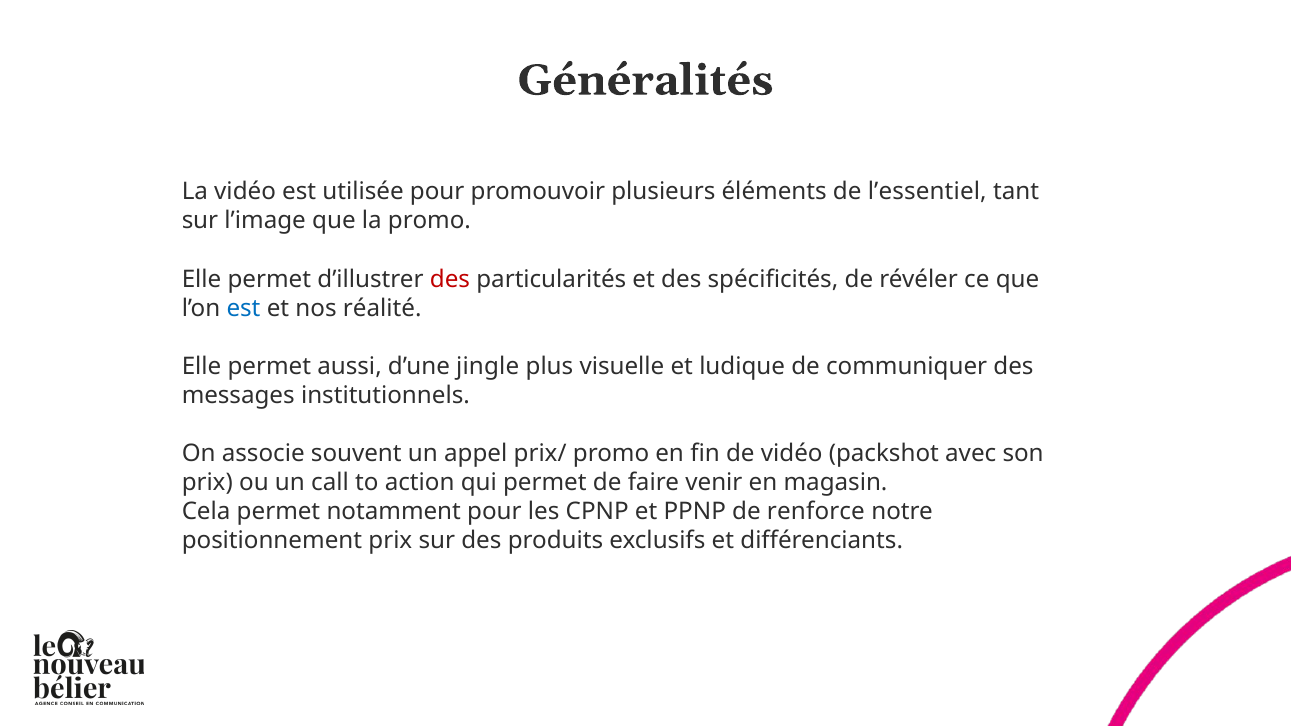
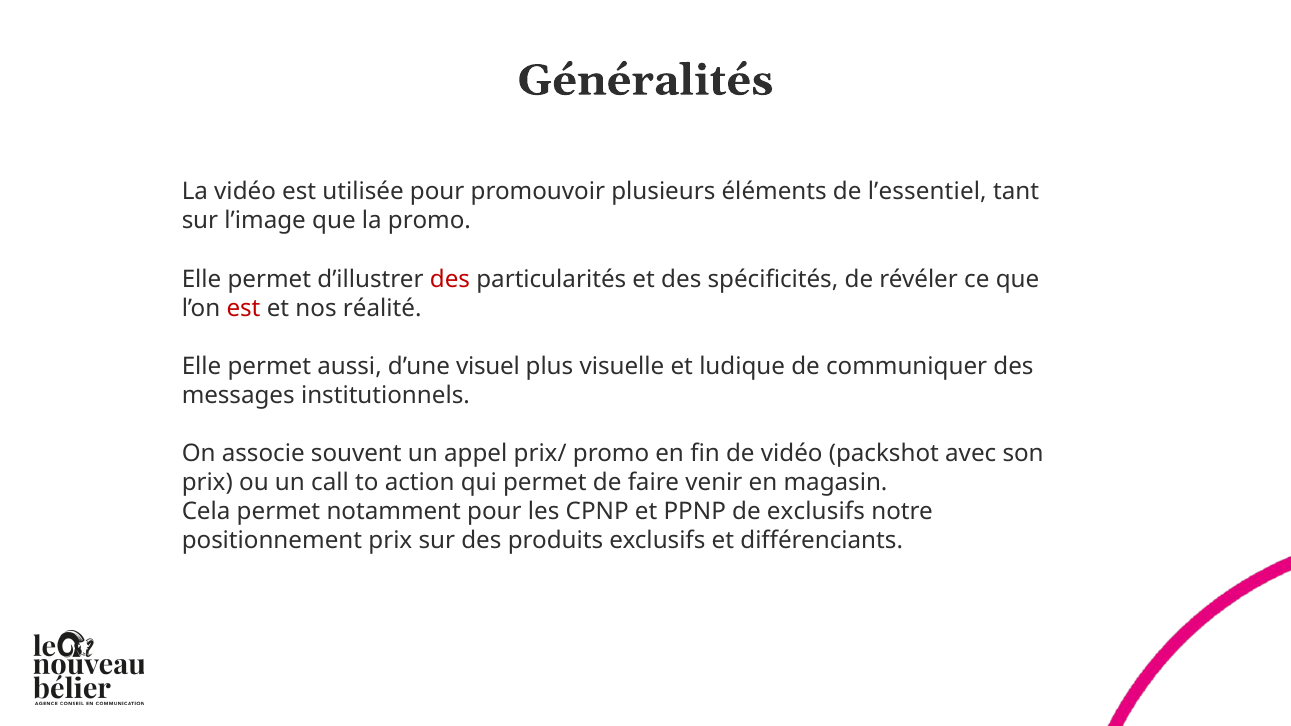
est colour: blue -> red (244, 308)
jingle: jingle -> visuel (488, 366)
de renforce: renforce -> exclusifs (816, 512)
